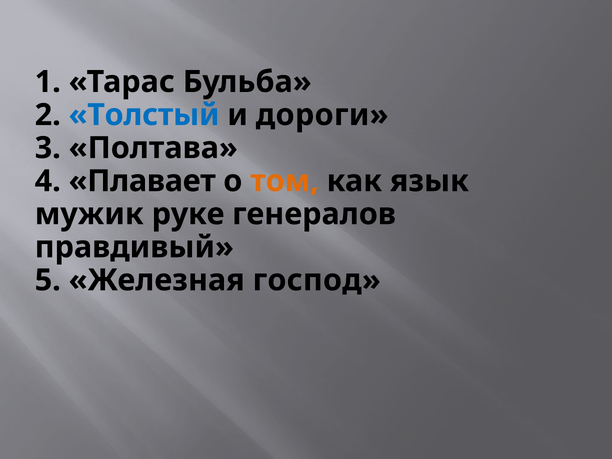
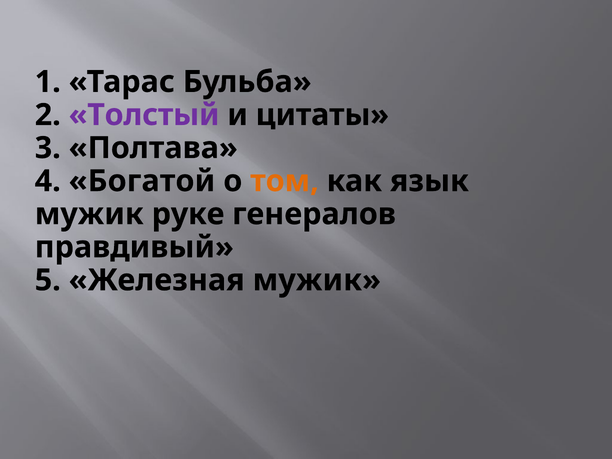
Толстый colour: blue -> purple (144, 115)
дороги: дороги -> цитаты (322, 115)
Плавает: Плавает -> Богатой (142, 181)
Железная господ: господ -> мужик (317, 280)
